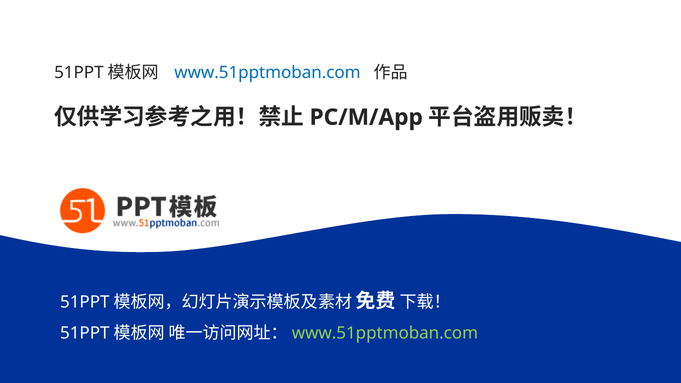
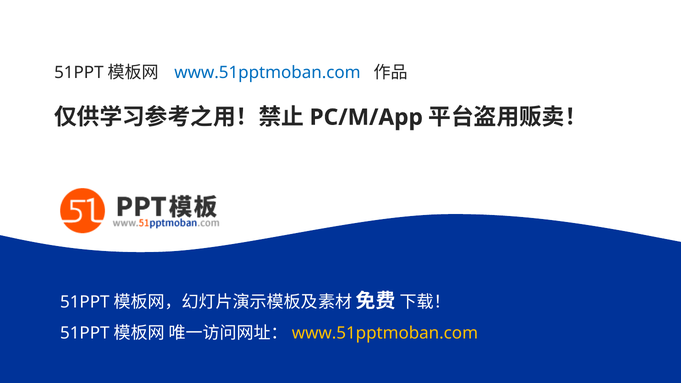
www.51pptmoban.com colour: light green -> yellow (385, 333)
